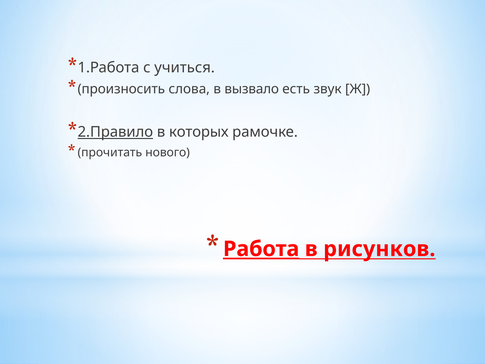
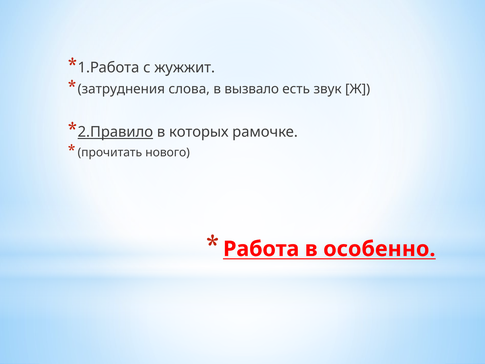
учиться: учиться -> жужжит (185, 67)
произносить: произносить -> затруднения (121, 89)
Работа underline: present -> none (261, 249)
рисунков: рисунков -> особенно (379, 249)
